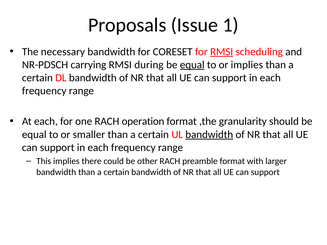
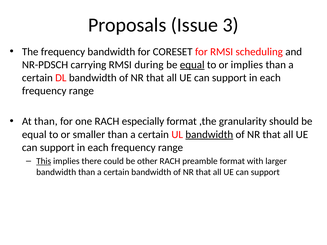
1: 1 -> 3 (231, 25)
The necessary: necessary -> frequency (63, 52)
RMSI underline: present -> none (222, 52)
At each: each -> than (46, 121)
operation: operation -> especially (143, 121)
This underline: none -> present (44, 161)
